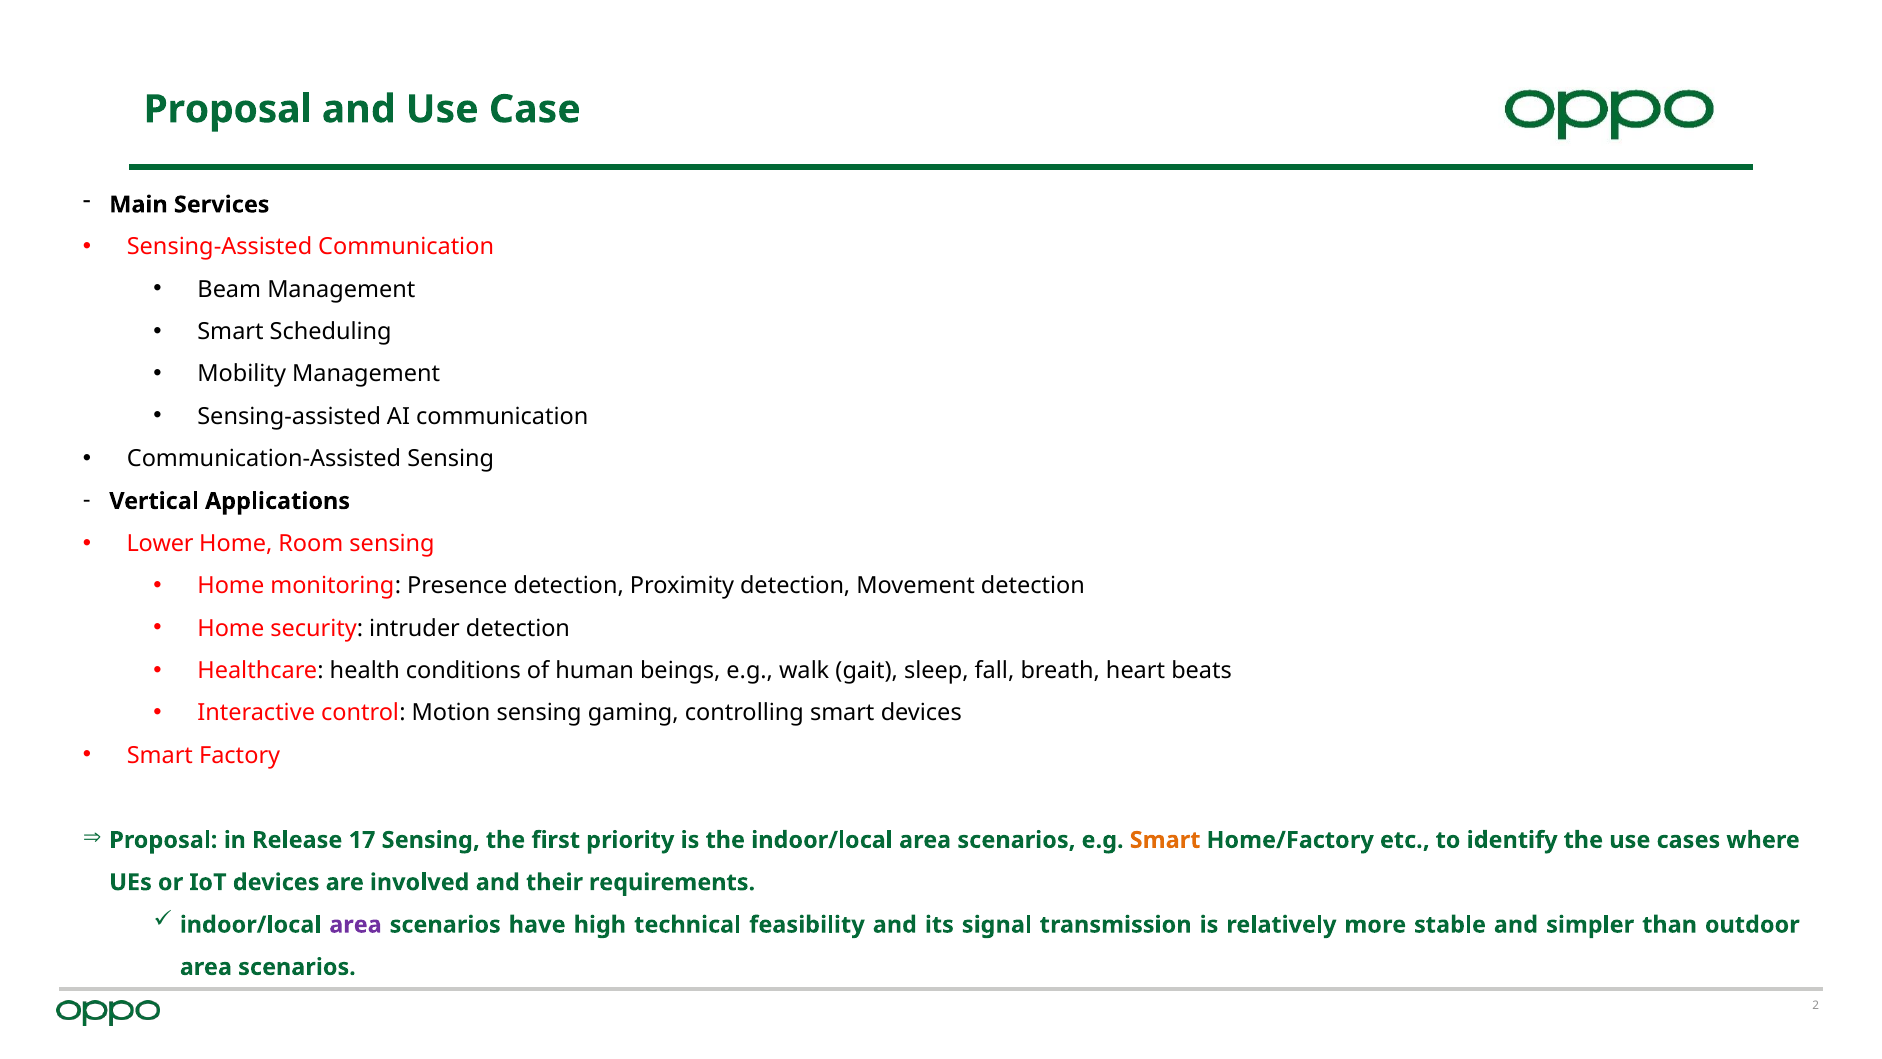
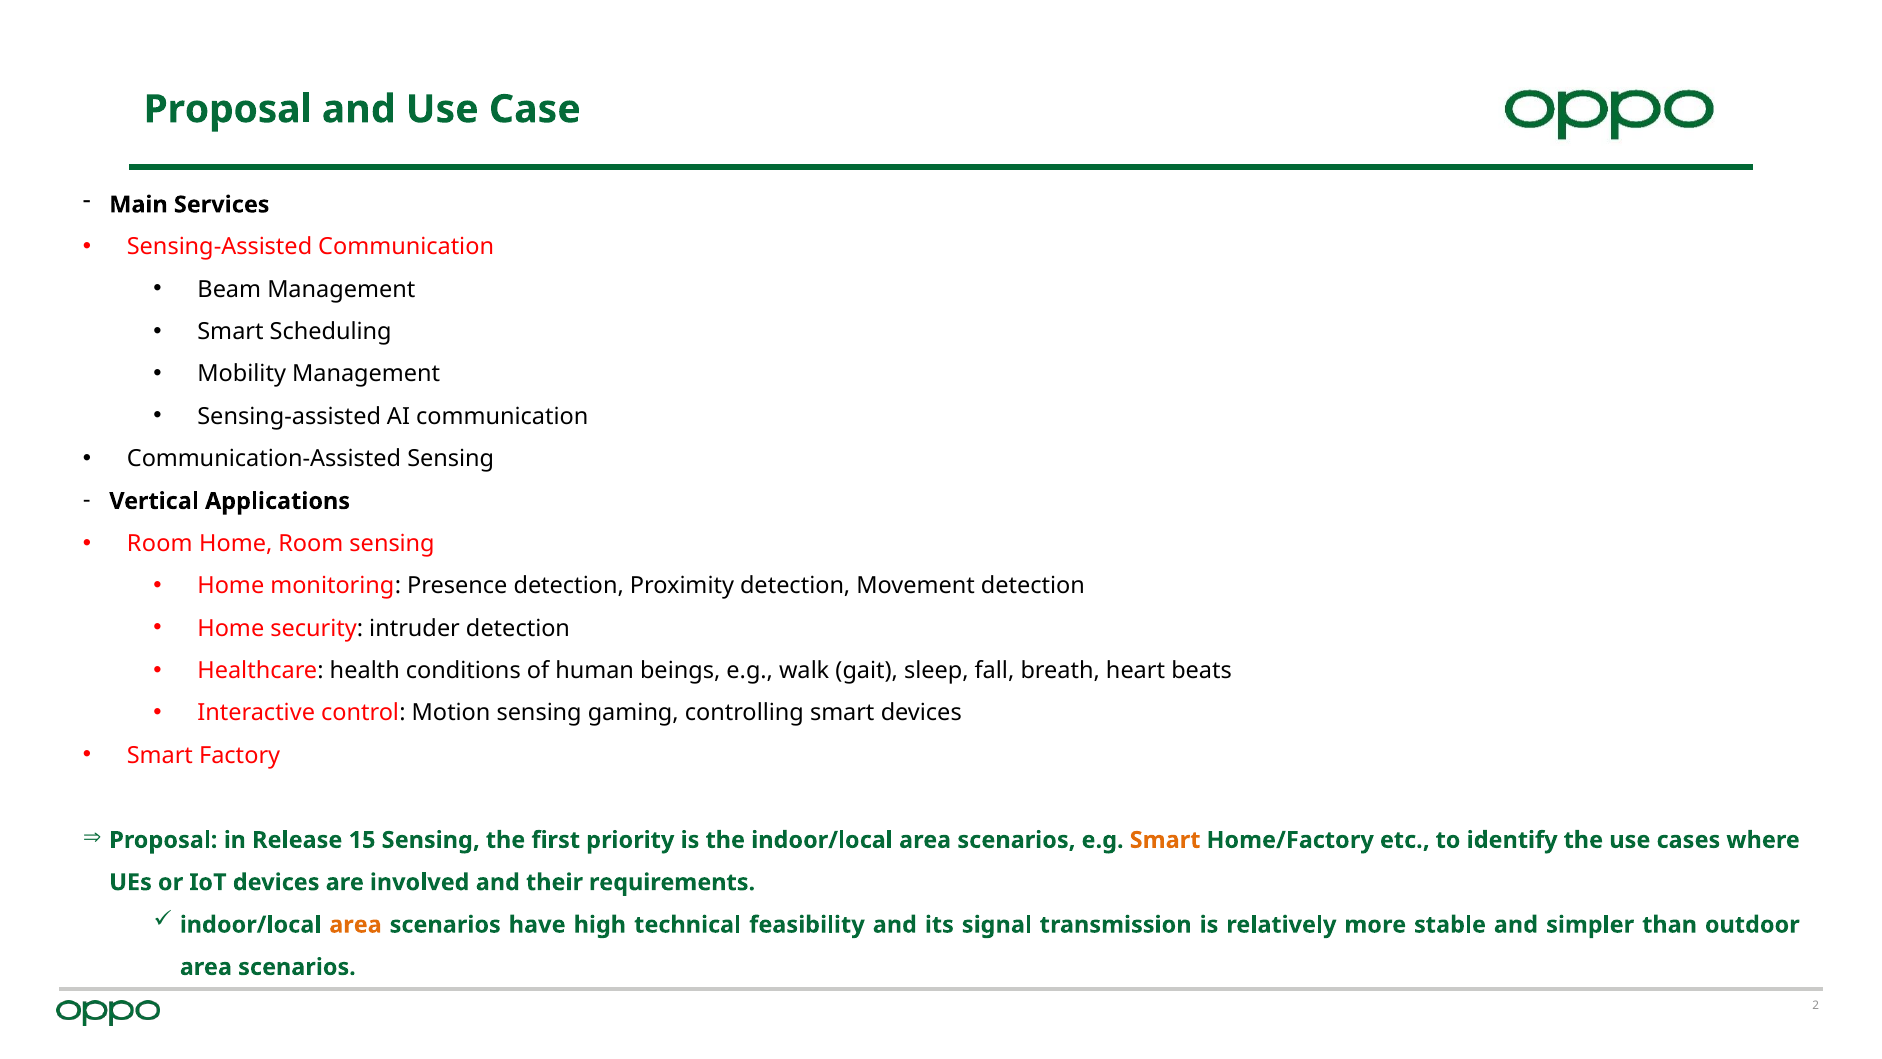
Lower: Lower -> Room (160, 543)
17: 17 -> 15 (362, 840)
area colour: purple -> orange (355, 924)
